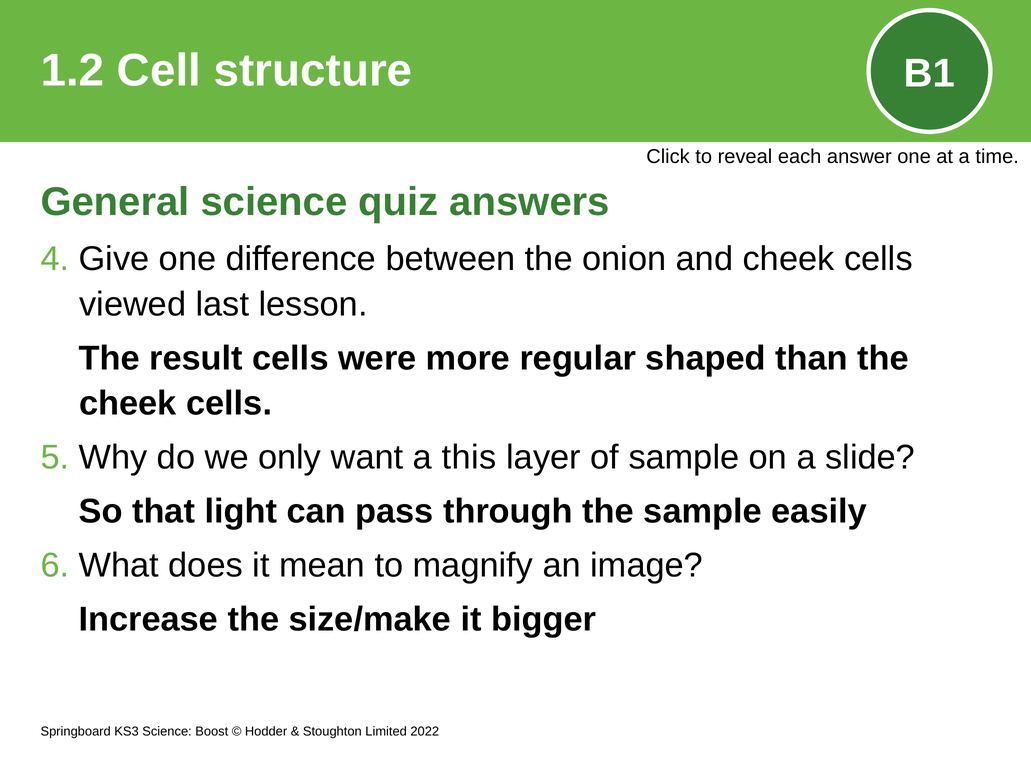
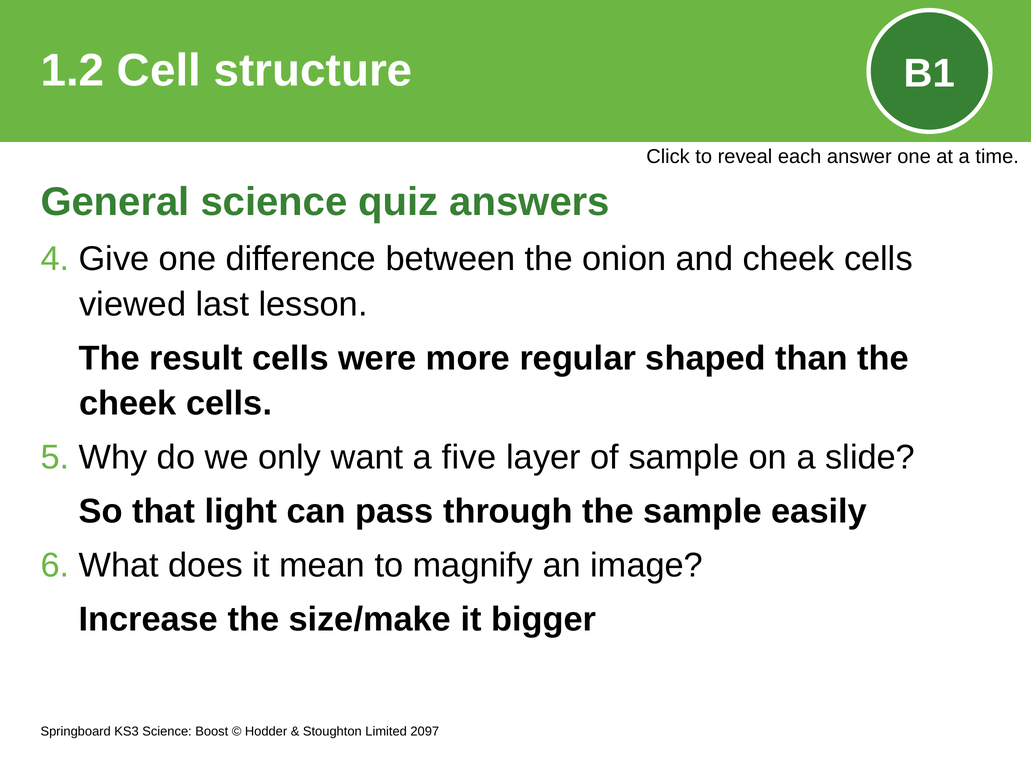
this: this -> five (469, 458)
2022: 2022 -> 2097 (425, 732)
